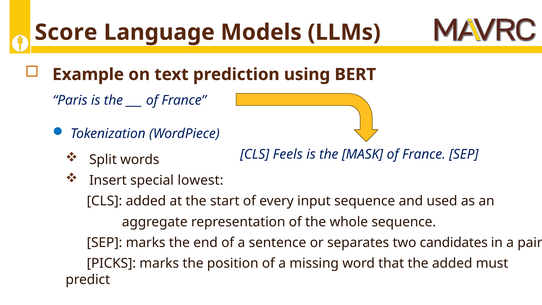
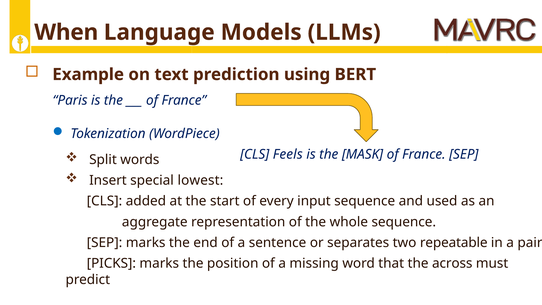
Score: Score -> When (66, 32)
candidates: candidates -> repeatable (454, 243)
the added: added -> across (452, 263)
